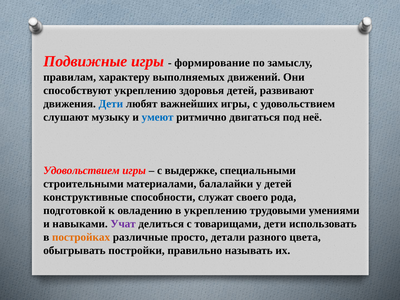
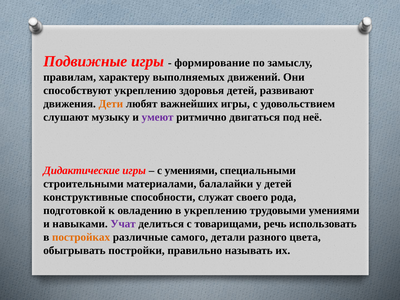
Дети colour: blue -> orange (111, 104)
умеют colour: blue -> purple (158, 117)
Удовольствием: Удовольствием -> Дидактические (81, 170)
с выдержке: выдержке -> умениями (191, 170)
товарищами дети: дети -> речь (275, 224)
просто: просто -> самого (189, 237)
